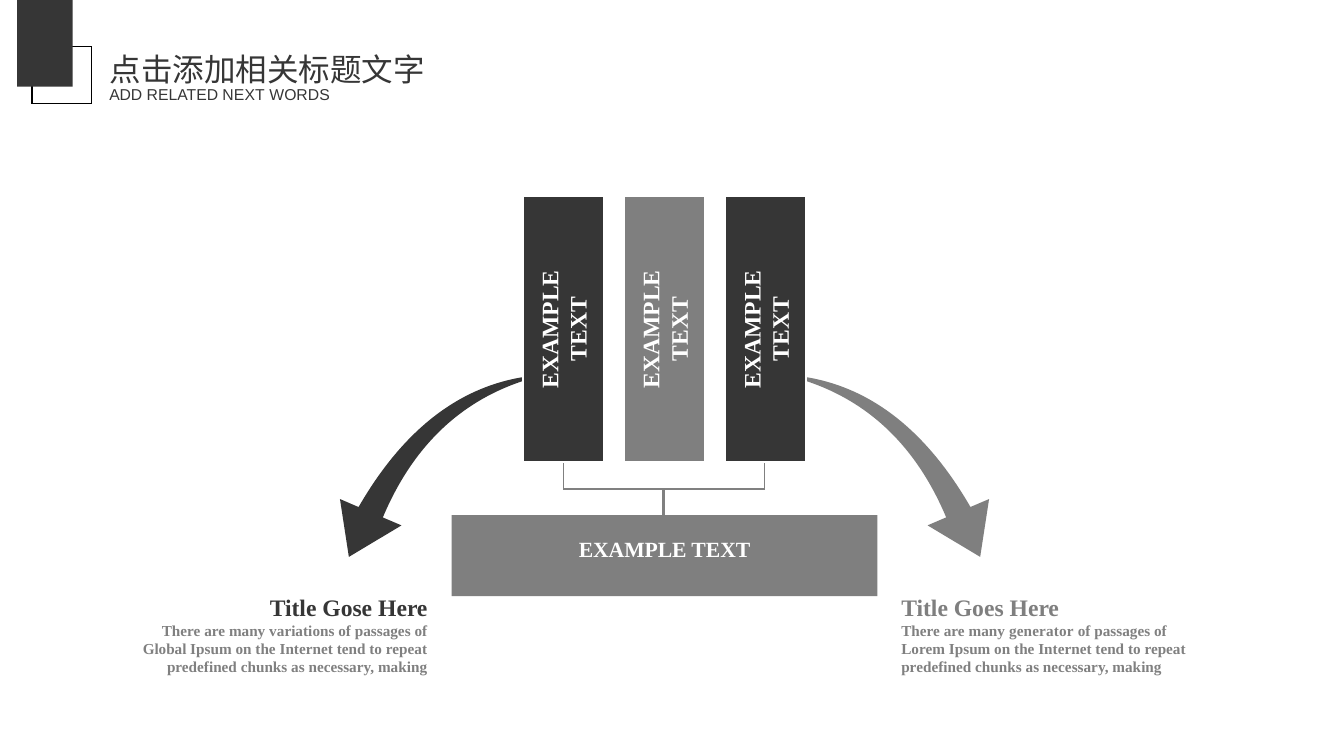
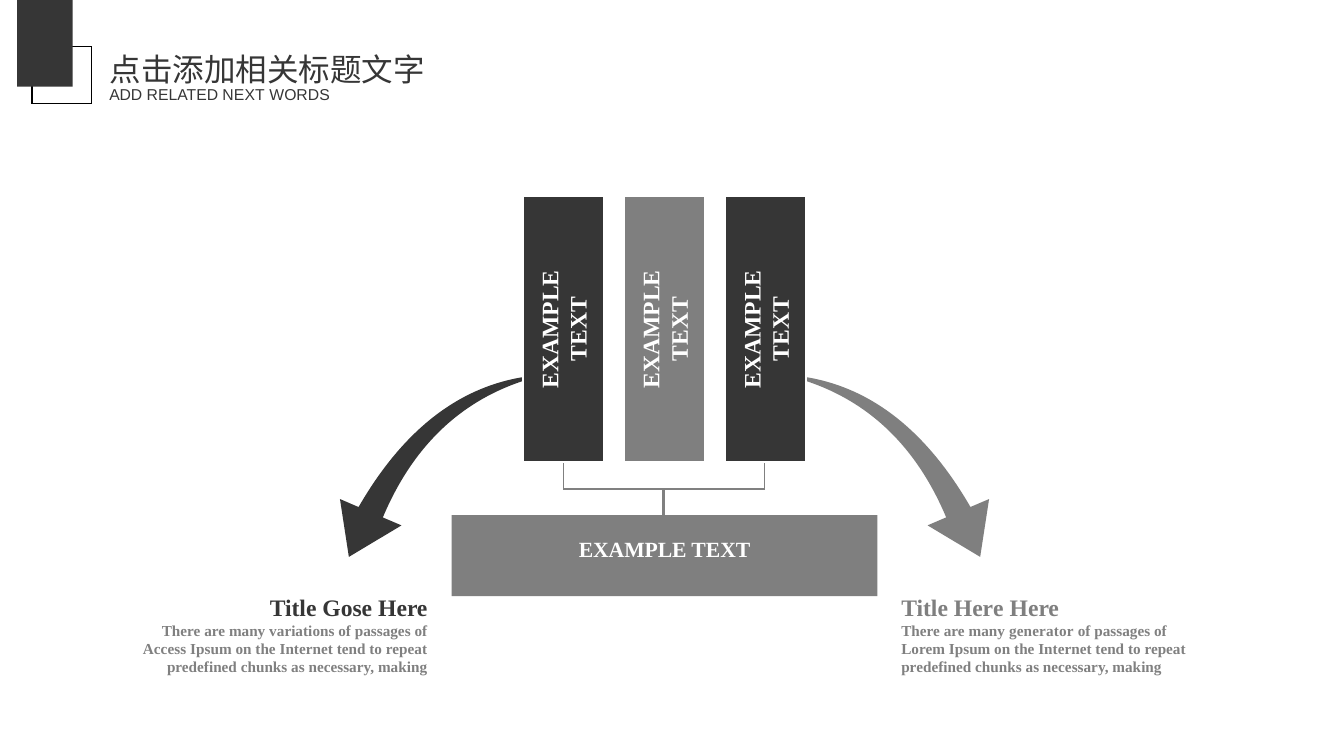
Title Goes: Goes -> Here (979, 608)
Global: Global -> Access (165, 649)
